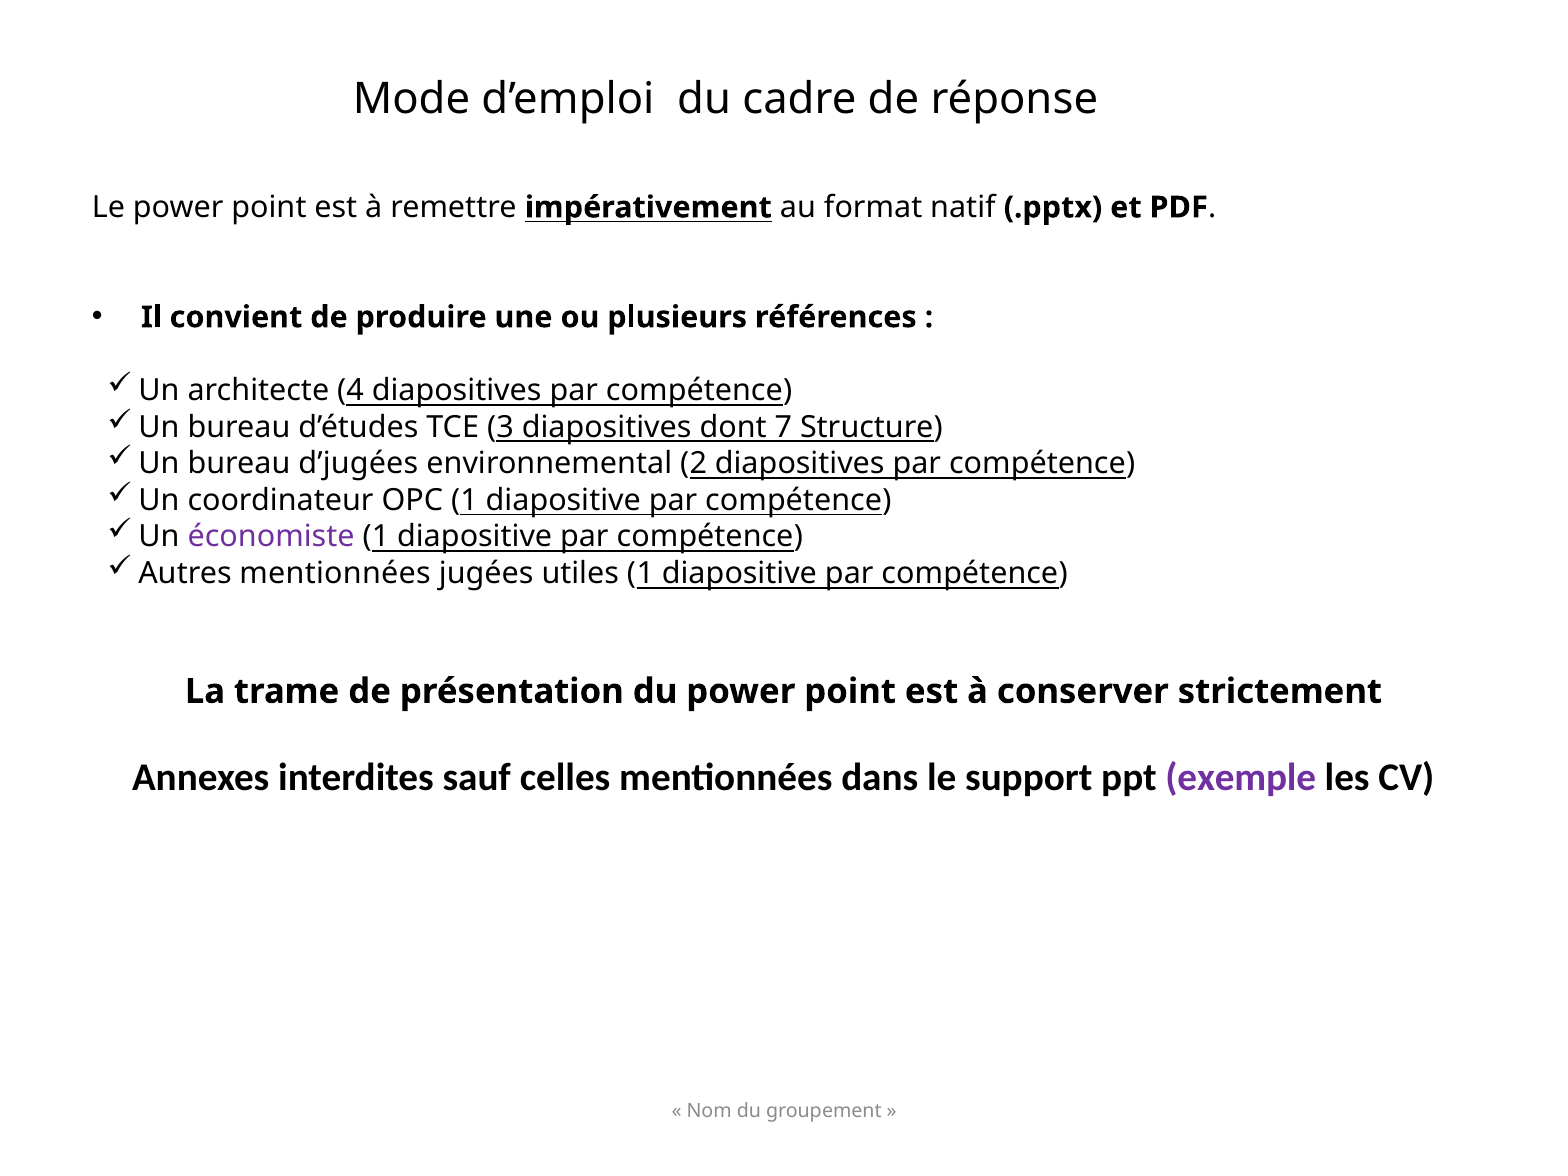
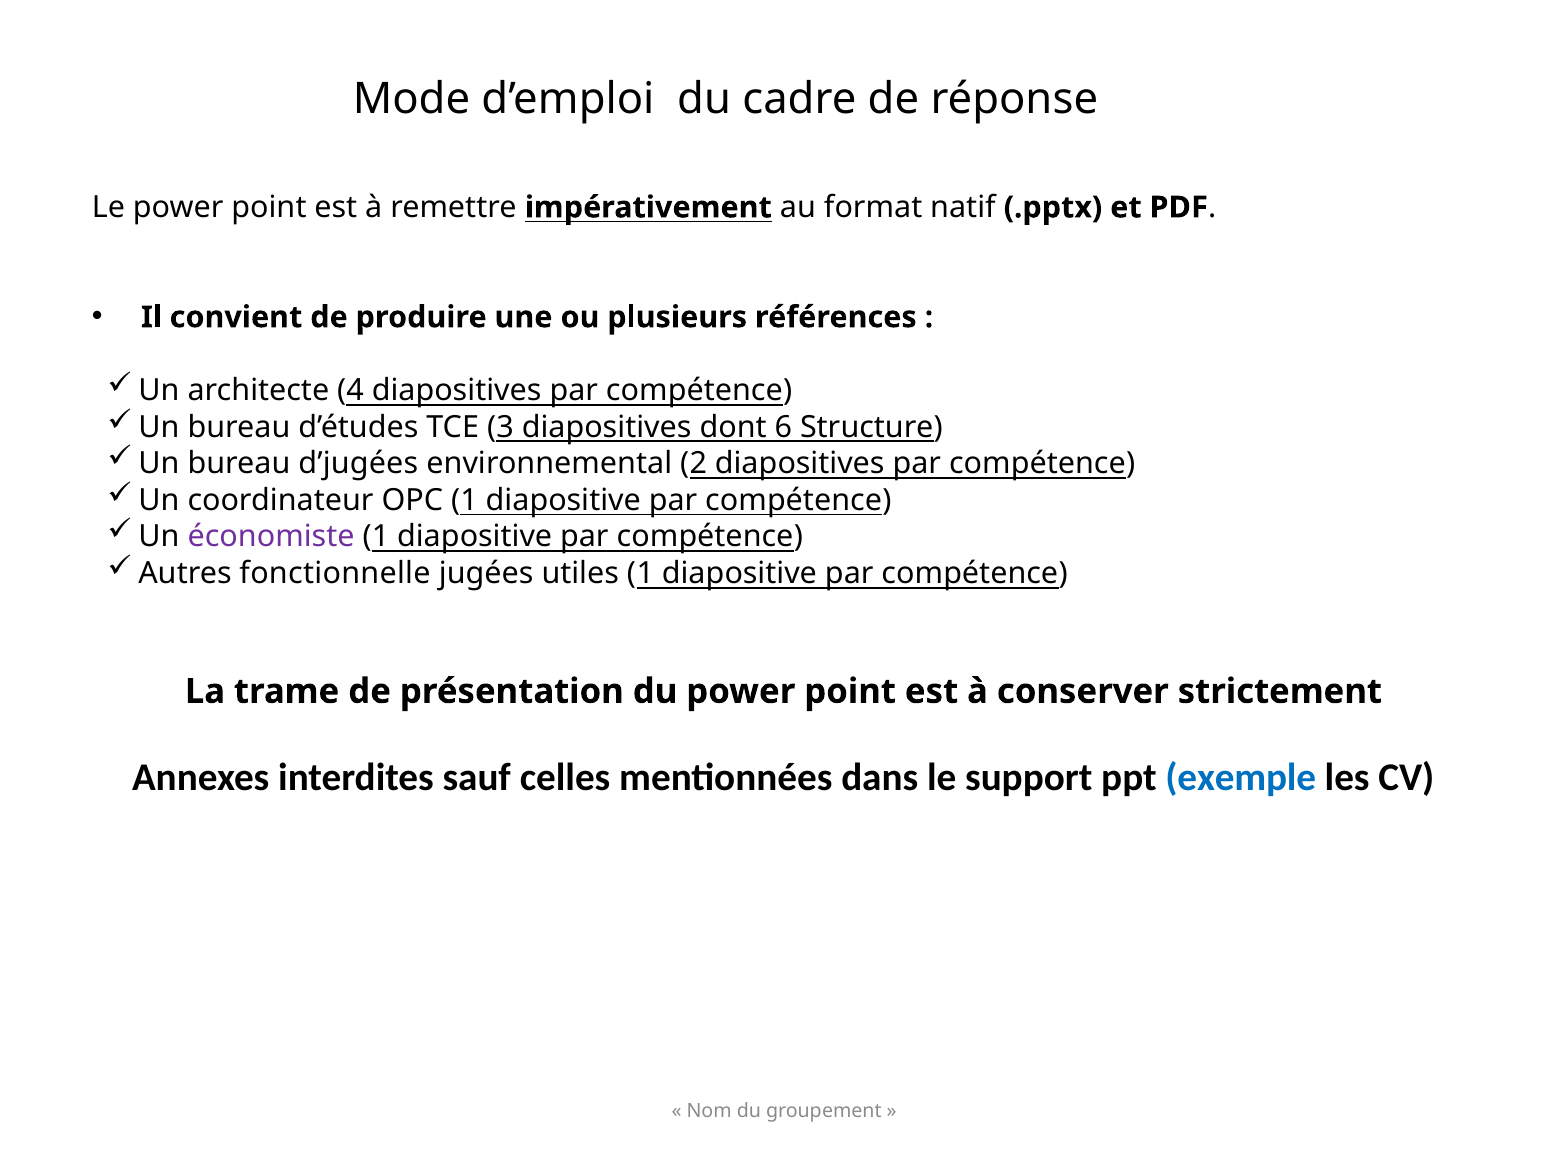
7: 7 -> 6 (783, 427)
Autres mentionnées: mentionnées -> fonctionnelle (335, 573)
exemple colour: purple -> blue (1241, 778)
